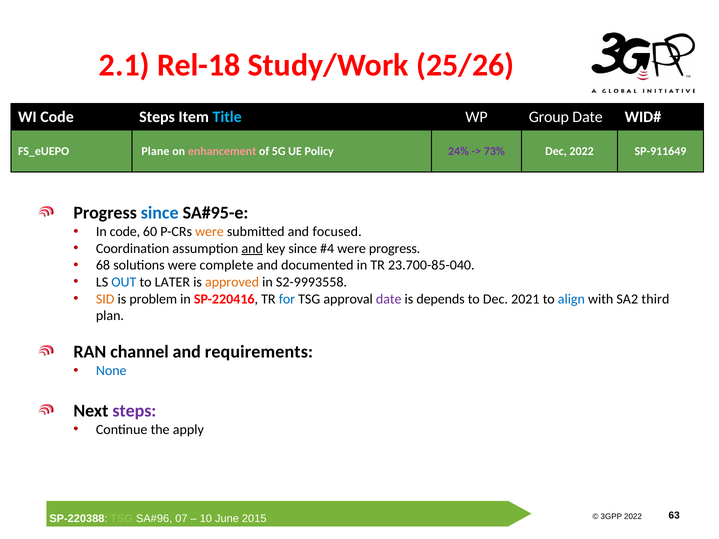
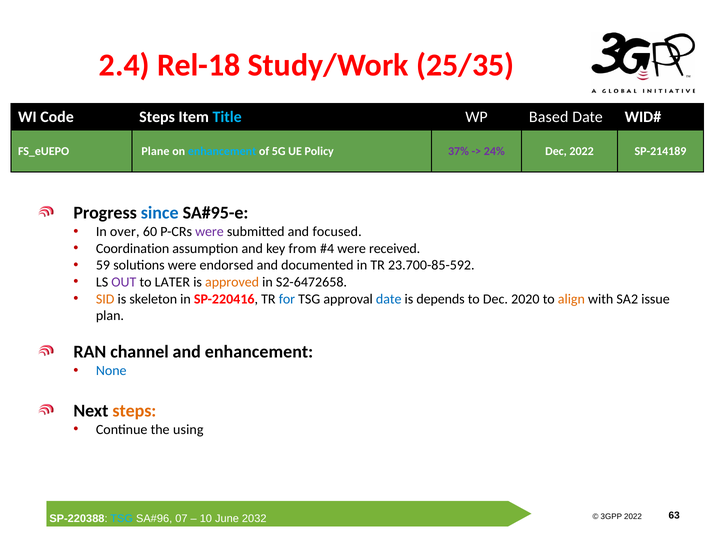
2.1: 2.1 -> 2.4 (124, 65)
25/26: 25/26 -> 25/35 (465, 65)
Group: Group -> Based (549, 117)
enhancement colour: pink -> light blue (222, 151)
24%: 24% -> 37% (458, 151)
73%: 73% -> 24% (494, 151)
SP-911649: SP-911649 -> SP-214189 (660, 151)
In code: code -> over (125, 232)
were colour: orange -> purple (209, 232)
and underline: present -> none (252, 249)
key since: since -> from (303, 249)
were progress: progress -> received (395, 249)
68: 68 -> 59 (103, 265)
complete: complete -> endorsed (227, 265)
23.700-85-040: 23.700-85-040 -> 23.700-85-592 (431, 265)
OUT colour: blue -> purple (124, 282)
S2-9993558: S2-9993558 -> S2-6472658 (311, 282)
problem: problem -> skeleton (153, 299)
date colour: purple -> blue (389, 299)
2021: 2021 -> 2020 (525, 299)
align colour: blue -> orange (571, 299)
third: third -> issue (656, 299)
and requirements: requirements -> enhancement (259, 352)
steps colour: purple -> orange (134, 411)
apply: apply -> using (188, 430)
TSG colour: light green -> light blue (122, 519)
2015: 2015 -> 2032 (254, 519)
